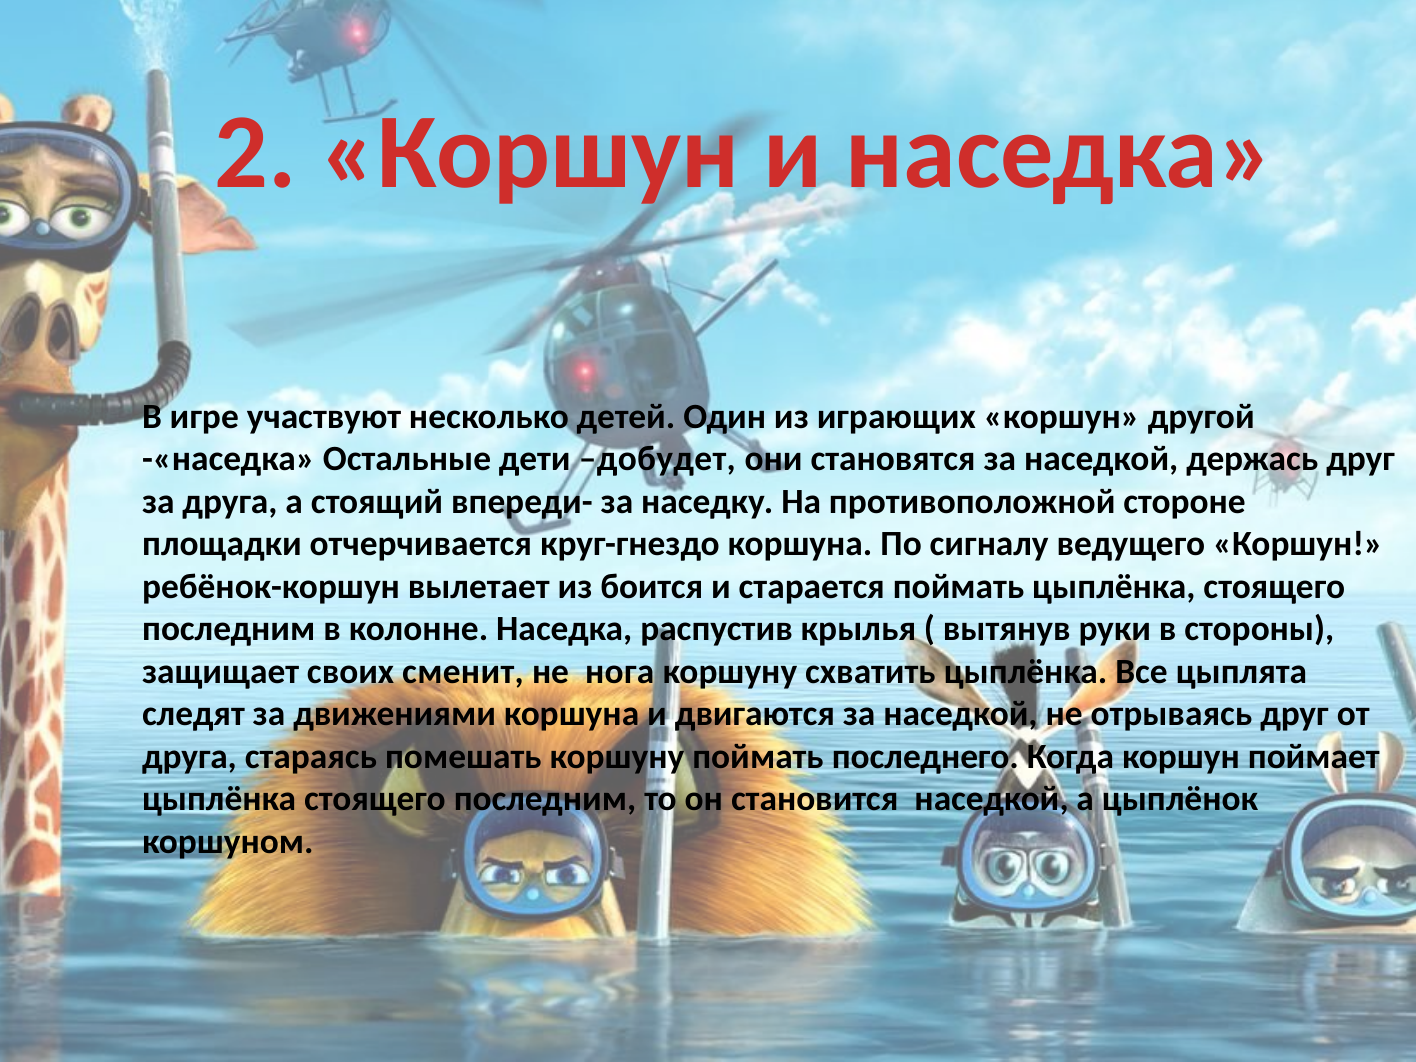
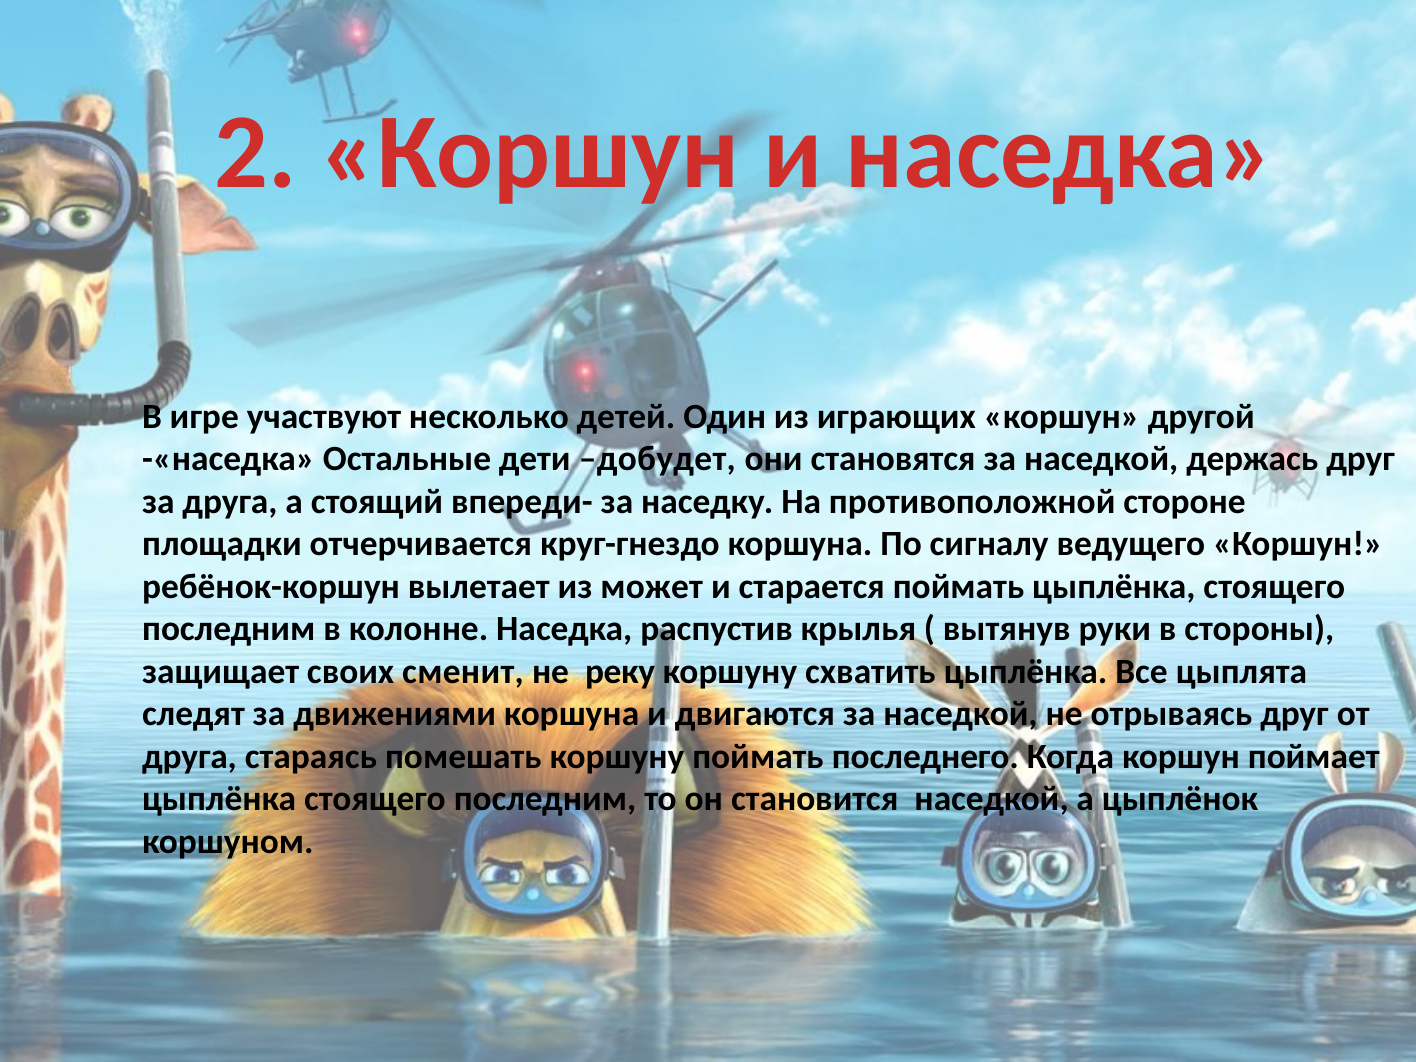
боится: боится -> может (652, 587)
нога: нога -> реку (620, 672)
